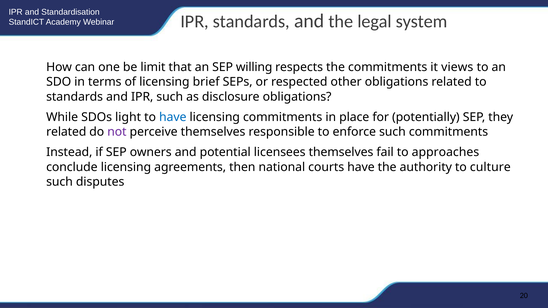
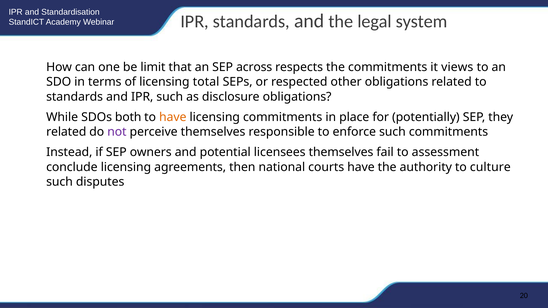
willing: willing -> across (254, 67)
brief: brief -> total (206, 82)
light: light -> both (128, 117)
have colour: blue -> orange (173, 117)
approaches: approaches -> assessment (445, 152)
